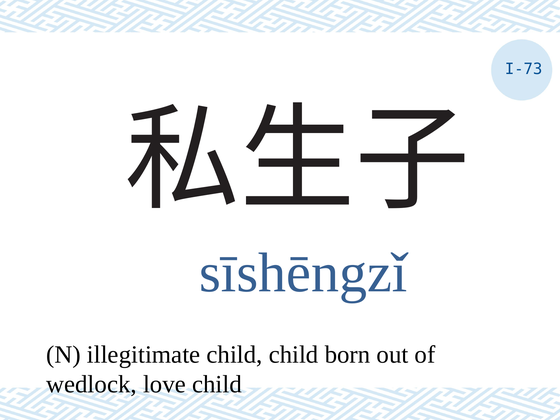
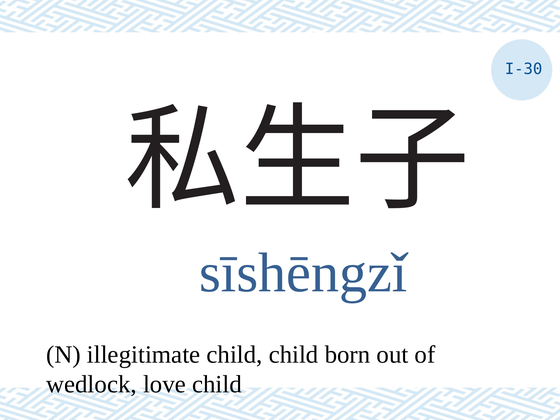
I-73: I-73 -> I-30 (524, 69)
